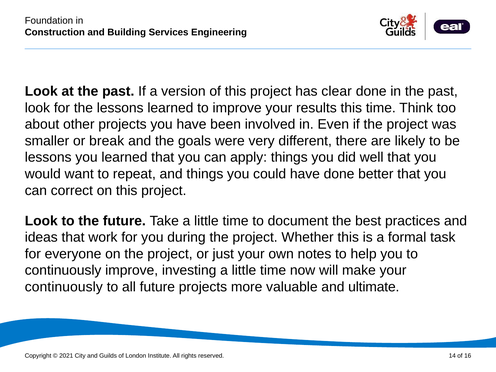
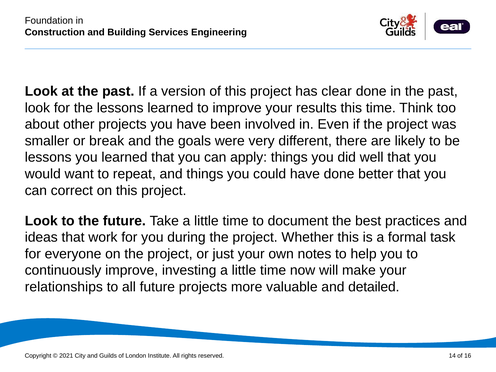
continuously: continuously -> relationships (64, 287)
ultimate: ultimate -> detailed (374, 287)
